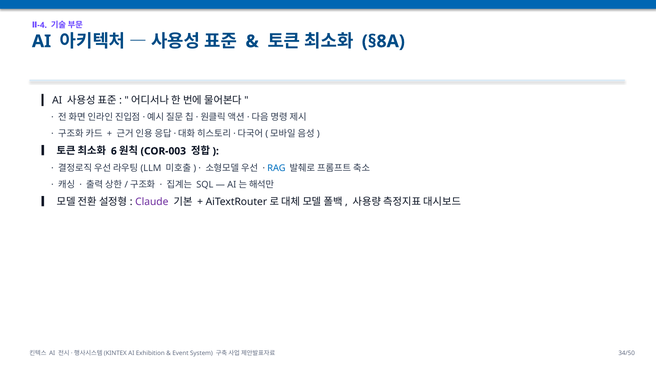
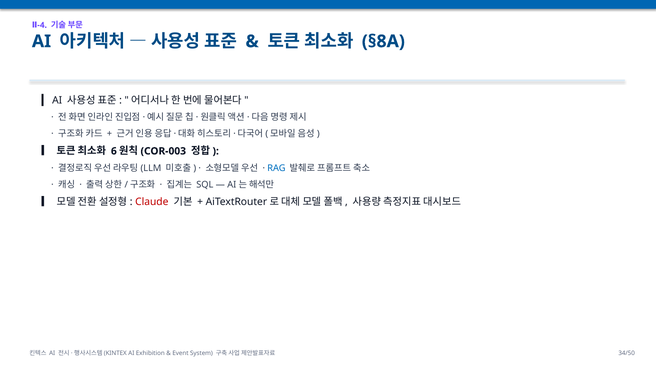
Claude colour: purple -> red (152, 202)
